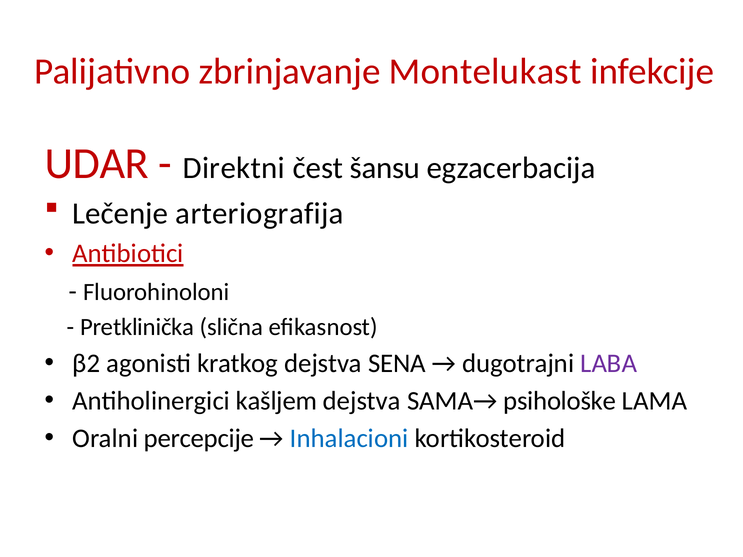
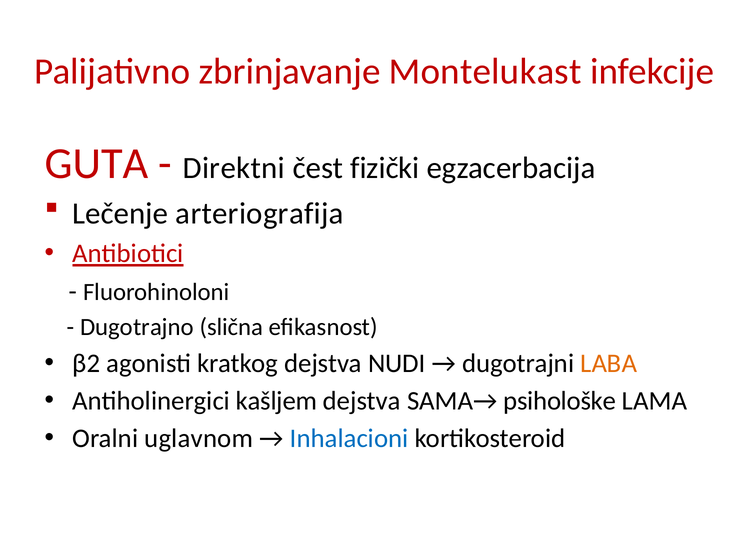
UDAR: UDAR -> GUTA (96, 163)
šansu: šansu -> fizički (385, 168)
Pretklinička: Pretklinička -> Dugotrajno (137, 327)
SENA: SENA -> NUDI (397, 364)
LABA colour: purple -> orange (609, 364)
percepcije: percepcije -> uglavnom (199, 439)
